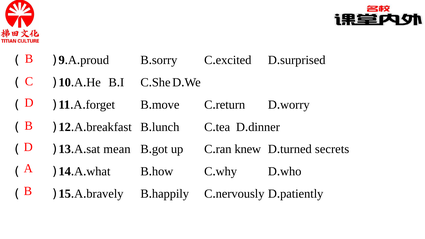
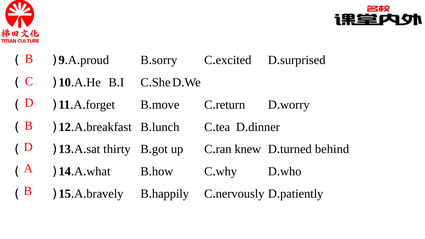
mean: mean -> thirty (117, 149)
secrets: secrets -> behind (332, 149)
